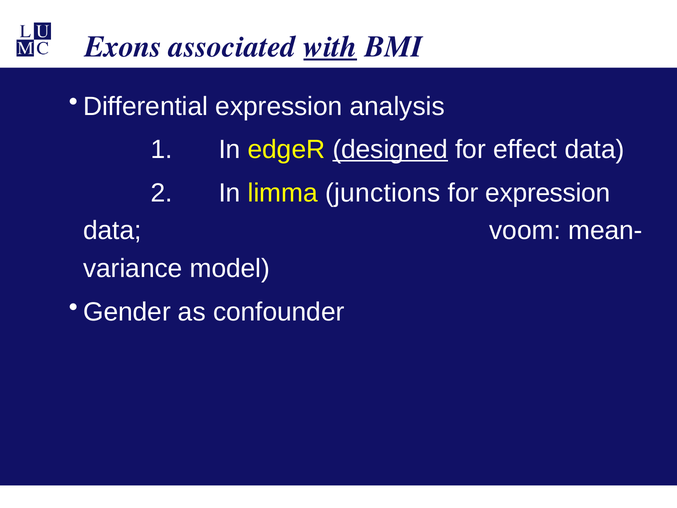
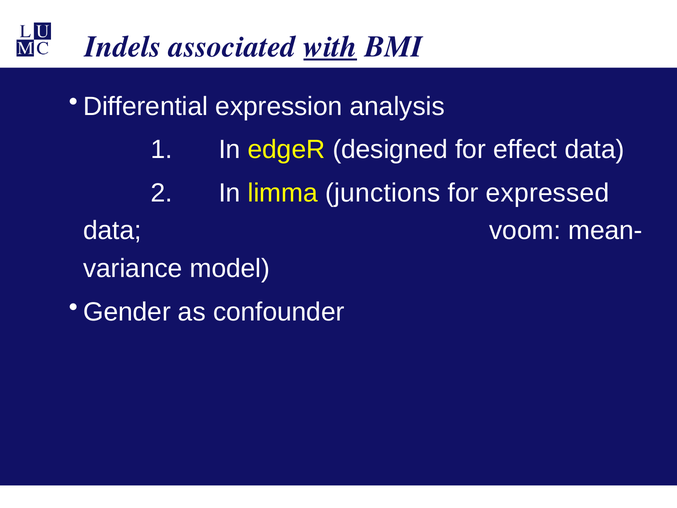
Exons: Exons -> Indels (123, 47)
designed underline: present -> none (390, 150)
for expression: expression -> expressed (548, 193)
